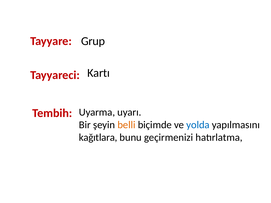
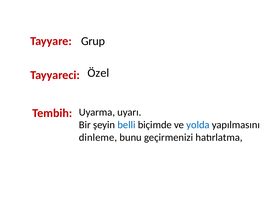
Kartı: Kartı -> Özel (98, 73)
belli colour: orange -> blue (126, 125)
kağıtlara: kağıtlara -> dinleme (98, 138)
